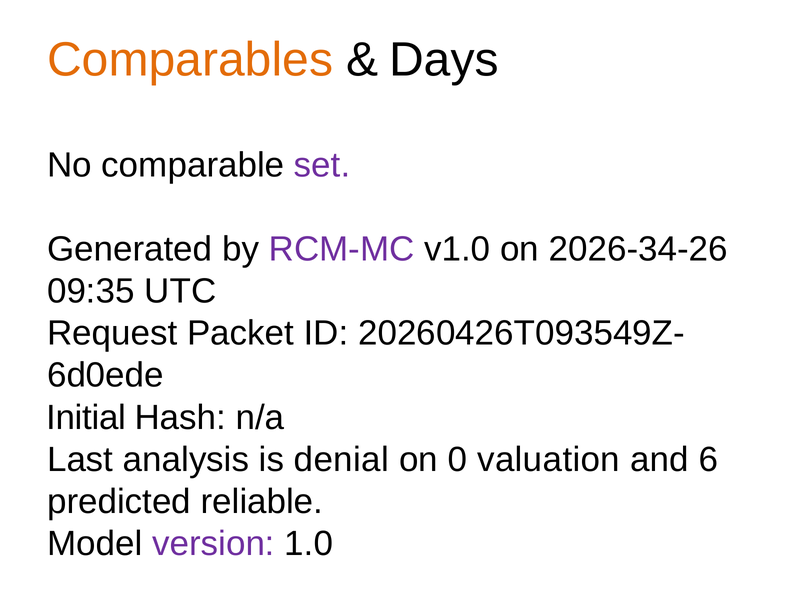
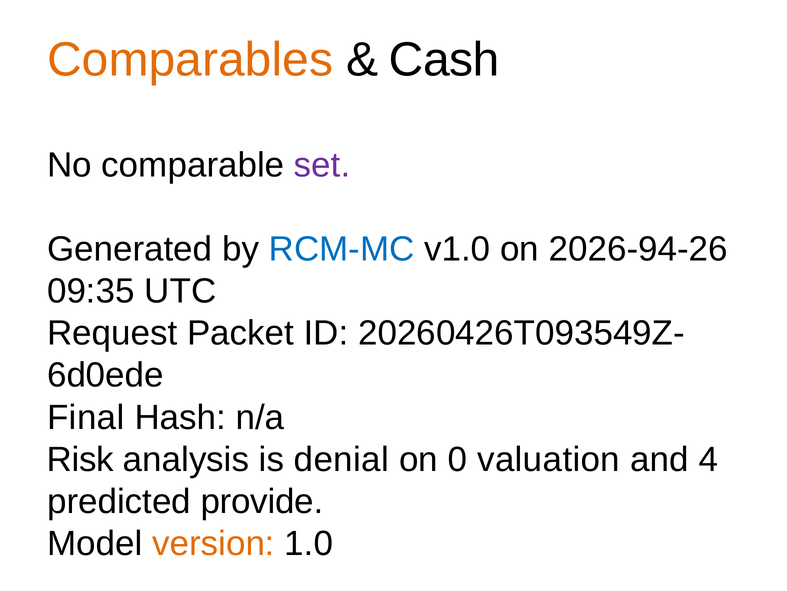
Days: Days -> Cash (444, 60)
RCM-MC colour: purple -> blue (342, 249)
2026-34-26: 2026-34-26 -> 2026-94-26 (638, 249)
Initial: Initial -> Final (86, 417)
Last: Last -> Risk (80, 459)
6: 6 -> 4 (708, 459)
reliable: reliable -> provide (262, 501)
version colour: purple -> orange (213, 543)
